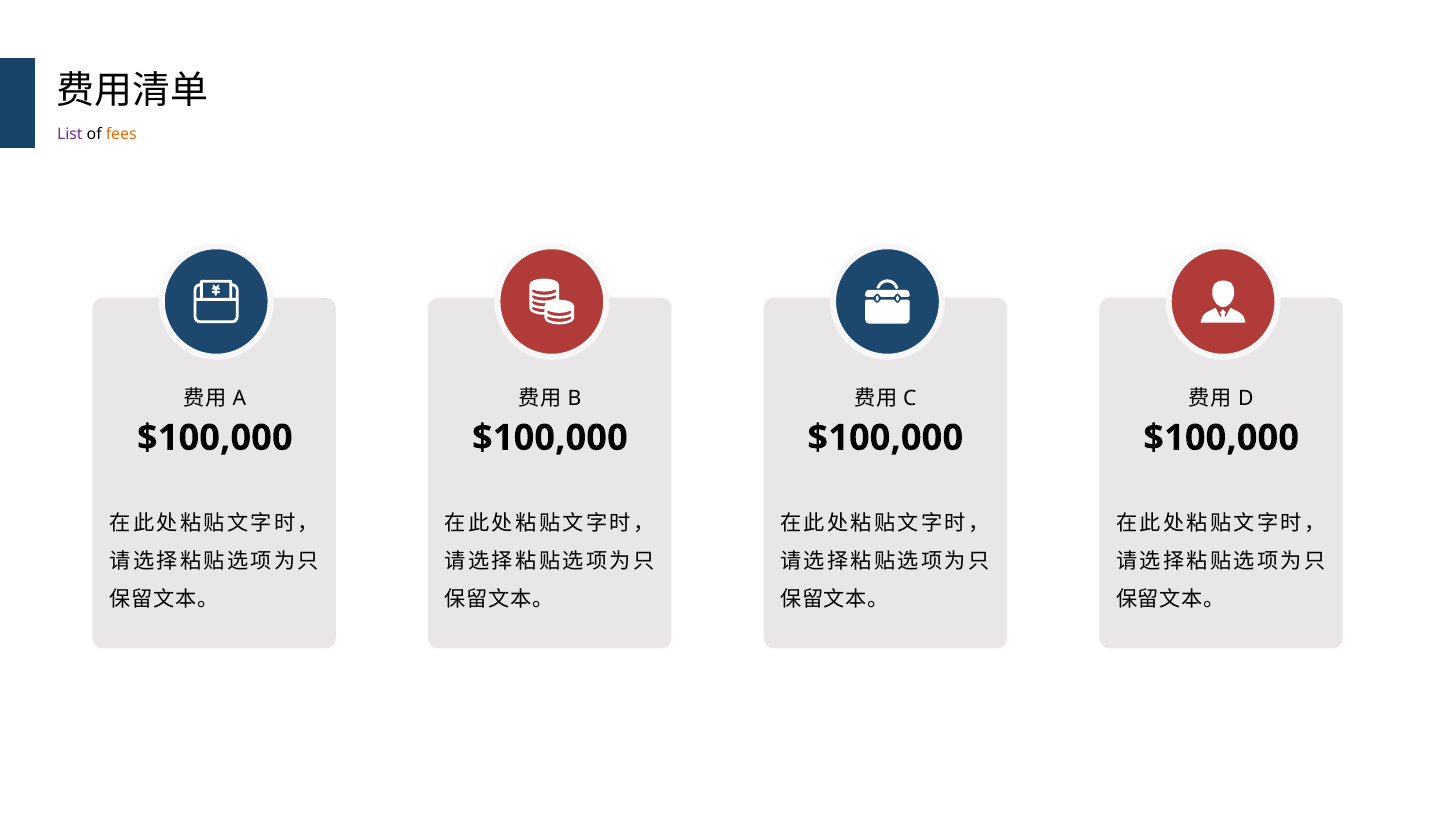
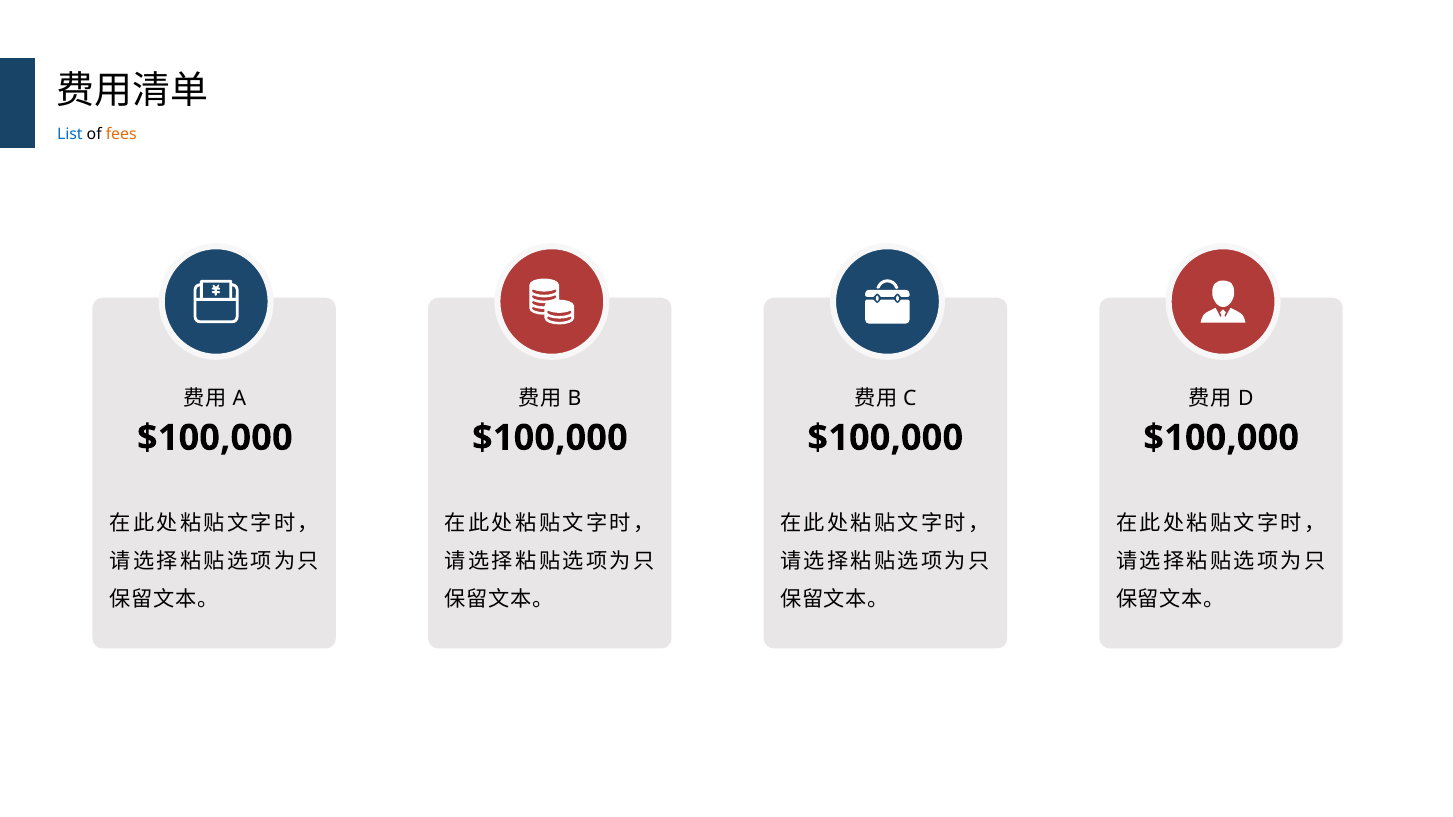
List colour: purple -> blue (70, 134)
